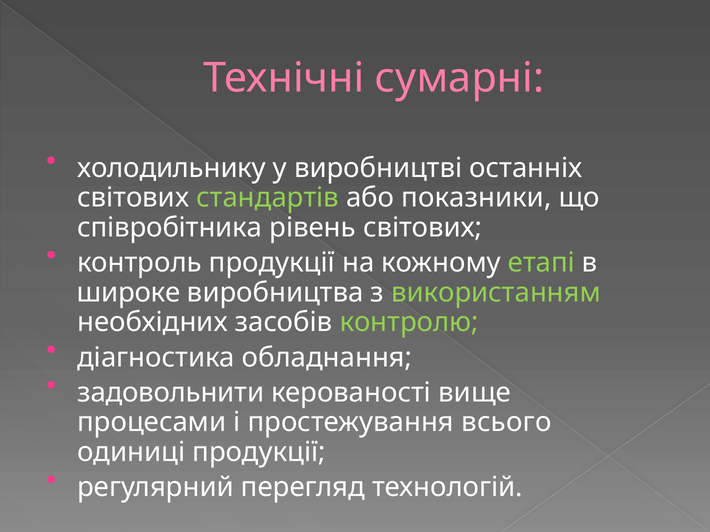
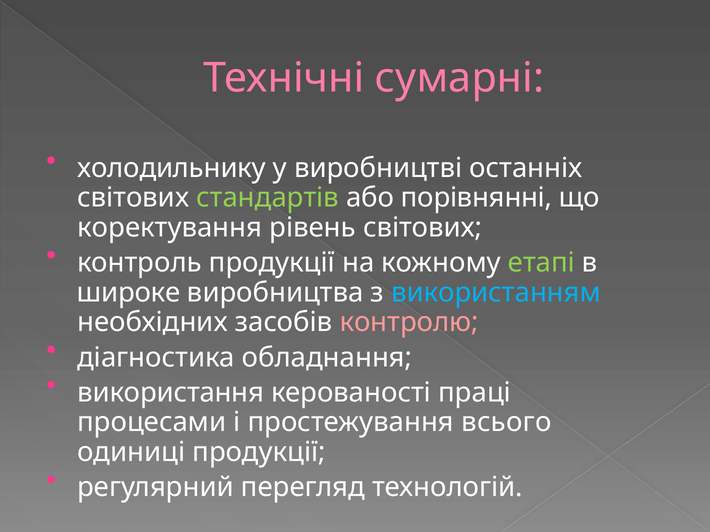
показники: показники -> порівнянні (477, 198)
співробітника: співробітника -> коректування (170, 228)
використанням colour: light green -> light blue (496, 293)
контролю colour: light green -> pink (409, 323)
задовольнити: задовольнити -> використання (171, 393)
вище: вище -> праці (475, 393)
